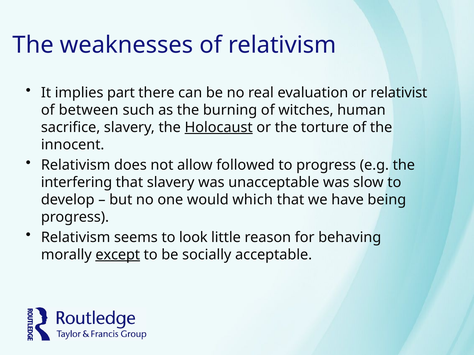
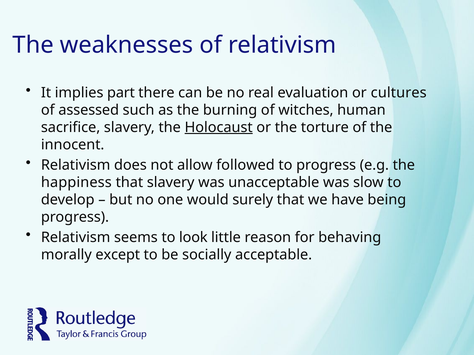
relativist: relativist -> cultures (399, 93)
between: between -> assessed (89, 110)
interfering: interfering -> happiness (76, 183)
which: which -> surely (253, 200)
except underline: present -> none (118, 255)
